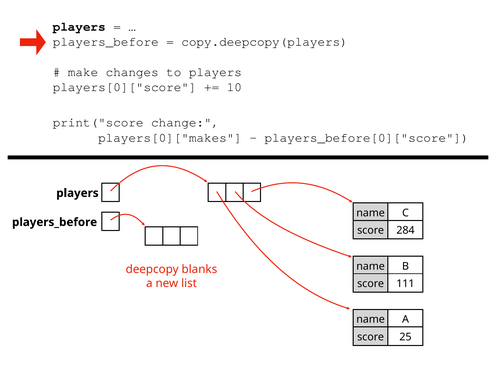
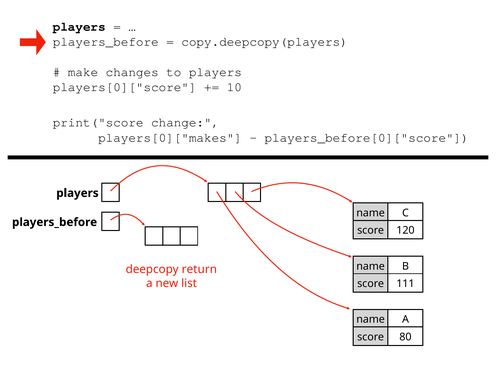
284: 284 -> 120 (405, 230)
blanks: blanks -> return (199, 269)
25: 25 -> 80 (405, 337)
